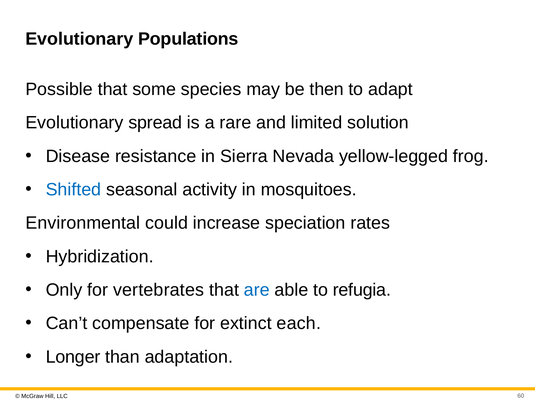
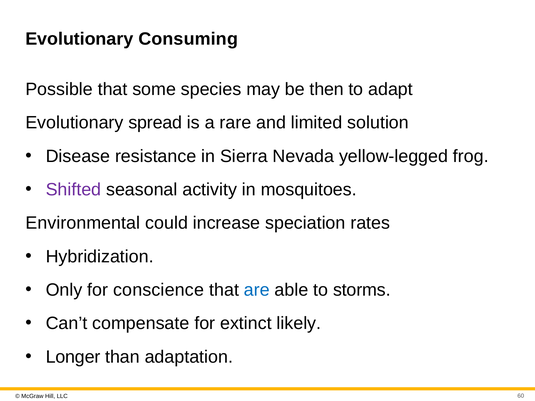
Populations: Populations -> Consuming (188, 39)
Shifted colour: blue -> purple (73, 190)
vertebrates: vertebrates -> conscience (159, 290)
refugia: refugia -> storms (362, 290)
each: each -> likely (299, 324)
